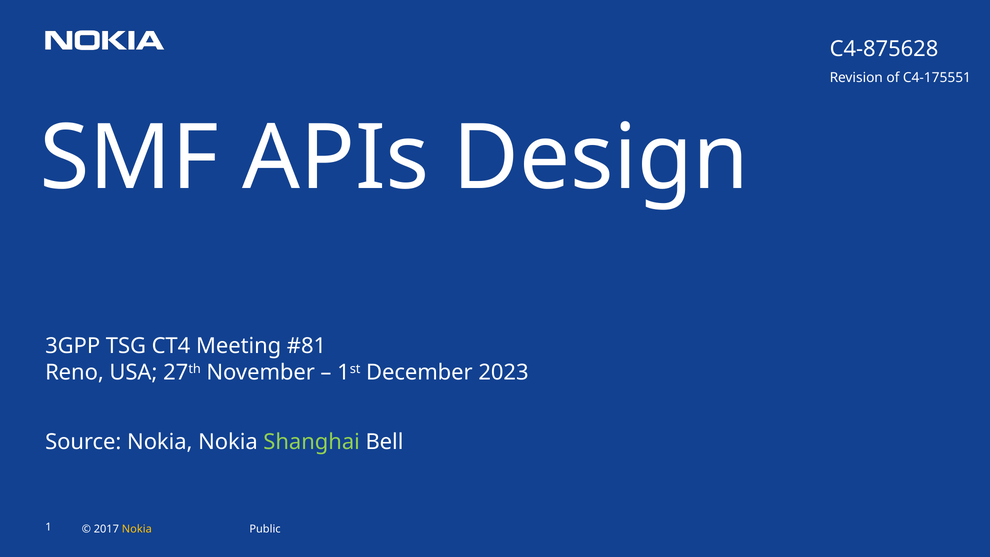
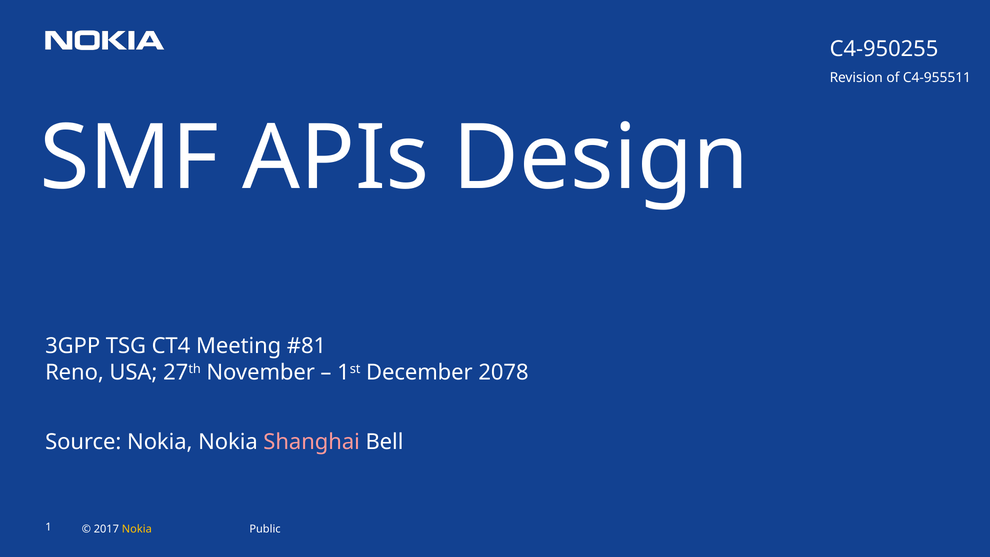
C4-875628: C4-875628 -> C4-950255 (884, 49)
C4-175551: C4-175551 -> C4-955511 (937, 78)
2023: 2023 -> 2078 (504, 372)
Shanghai colour: light green -> pink (312, 442)
